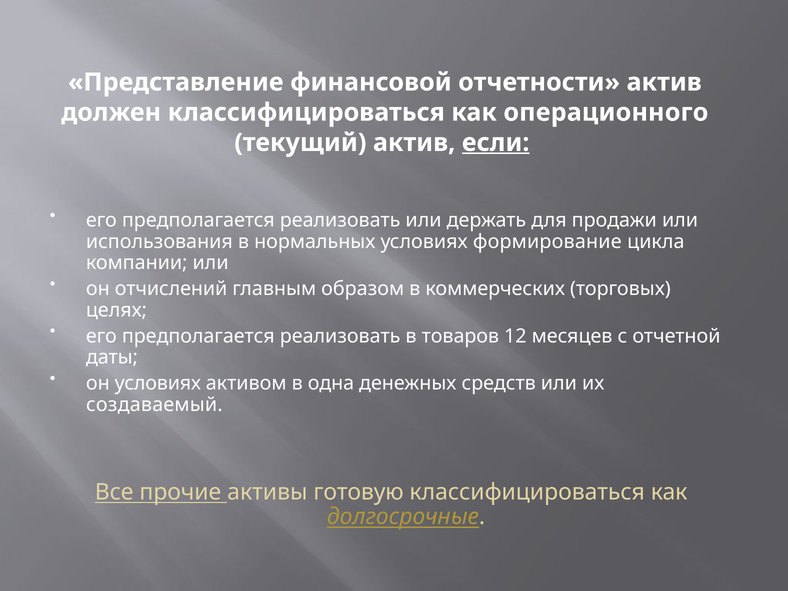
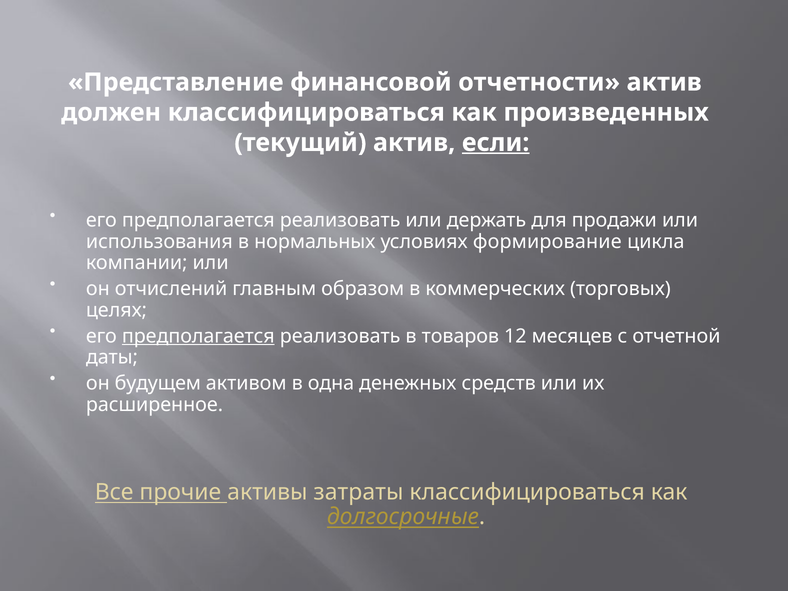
операционного: операционного -> произведенных (606, 112)
предполагается underline: none -> present (198, 336)
он условиях: условиях -> будущем (158, 383)
создаваемый: создаваемый -> расширенное (154, 405)
готовую: готовую -> затраты (358, 492)
